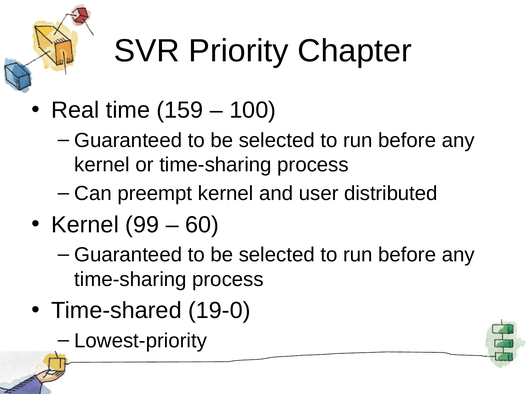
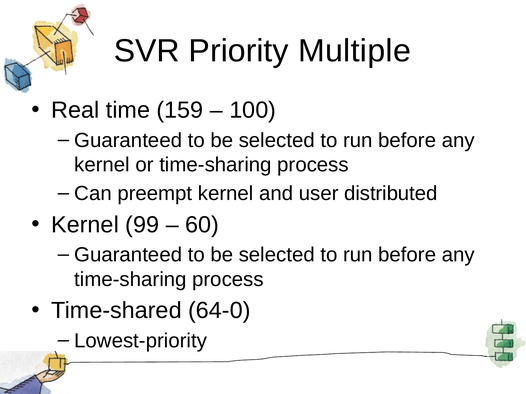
Chapter: Chapter -> Multiple (354, 51)
19-0: 19-0 -> 64-0 (219, 311)
